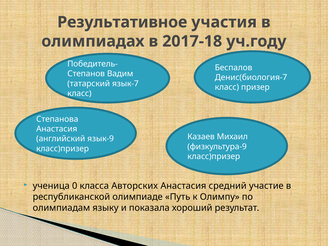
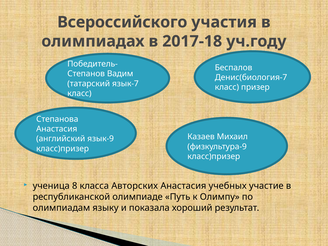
Результативное: Результативное -> Всероссийского (122, 22)
0: 0 -> 8 (75, 186)
средний: средний -> учебных (228, 186)
